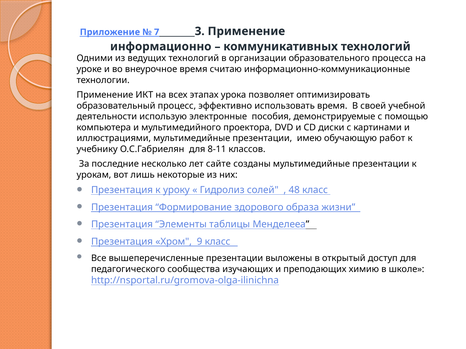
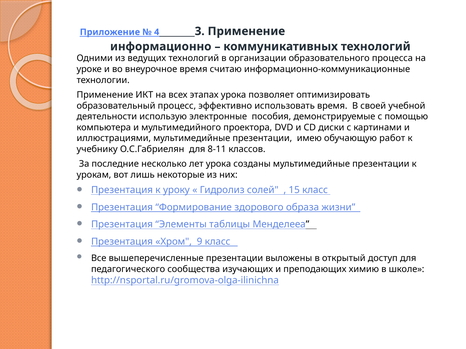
7: 7 -> 4 (157, 32)
лет сайте: сайте -> урока (218, 164)
48: 48 -> 15 (294, 190)
